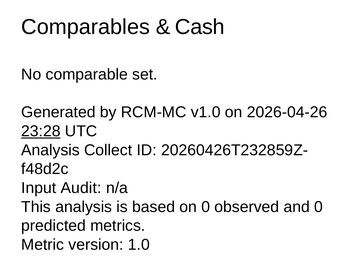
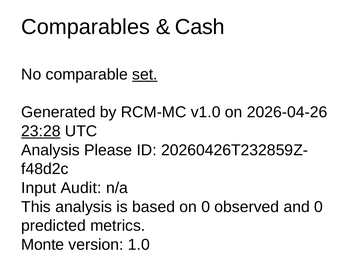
set underline: none -> present (145, 74)
Collect: Collect -> Please (108, 150)
Metric: Metric -> Monte (43, 244)
